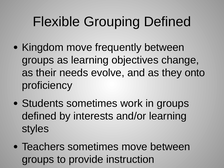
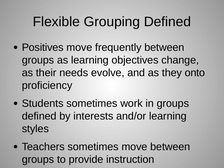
Kingdom: Kingdom -> Positives (43, 47)
